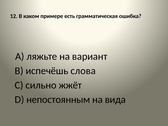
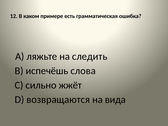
вариант: вариант -> следить (90, 56)
непостоянным: непостоянным -> возвращаются (58, 100)
